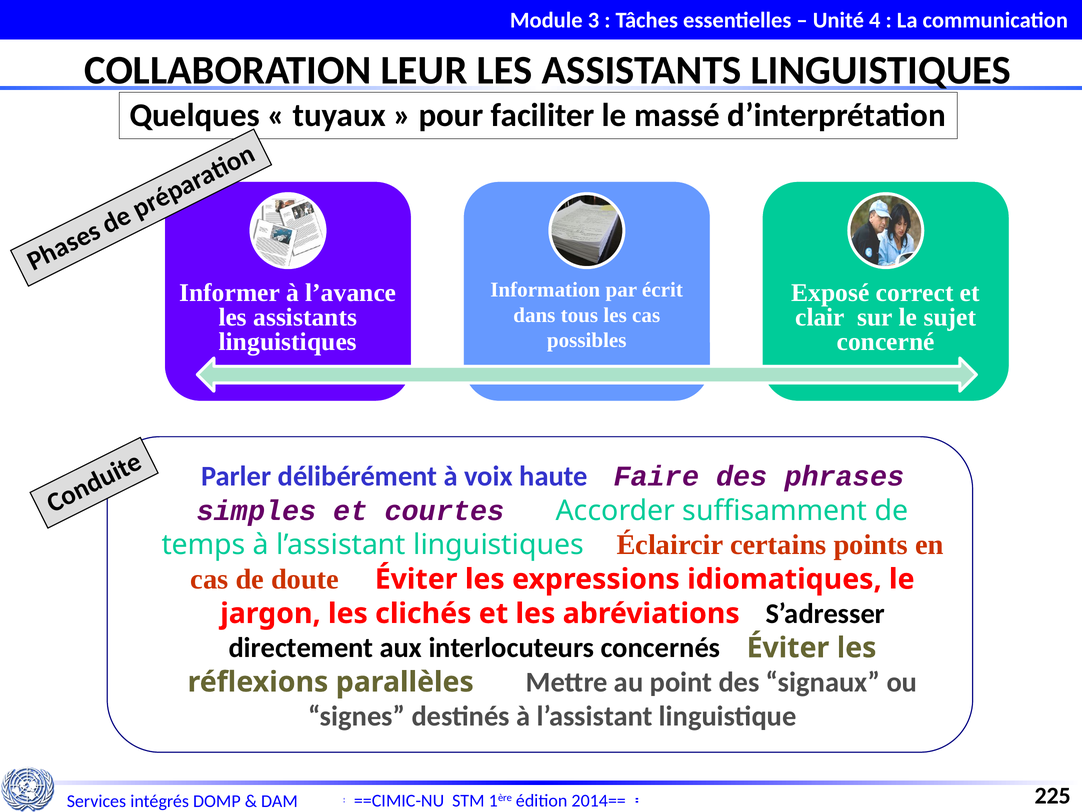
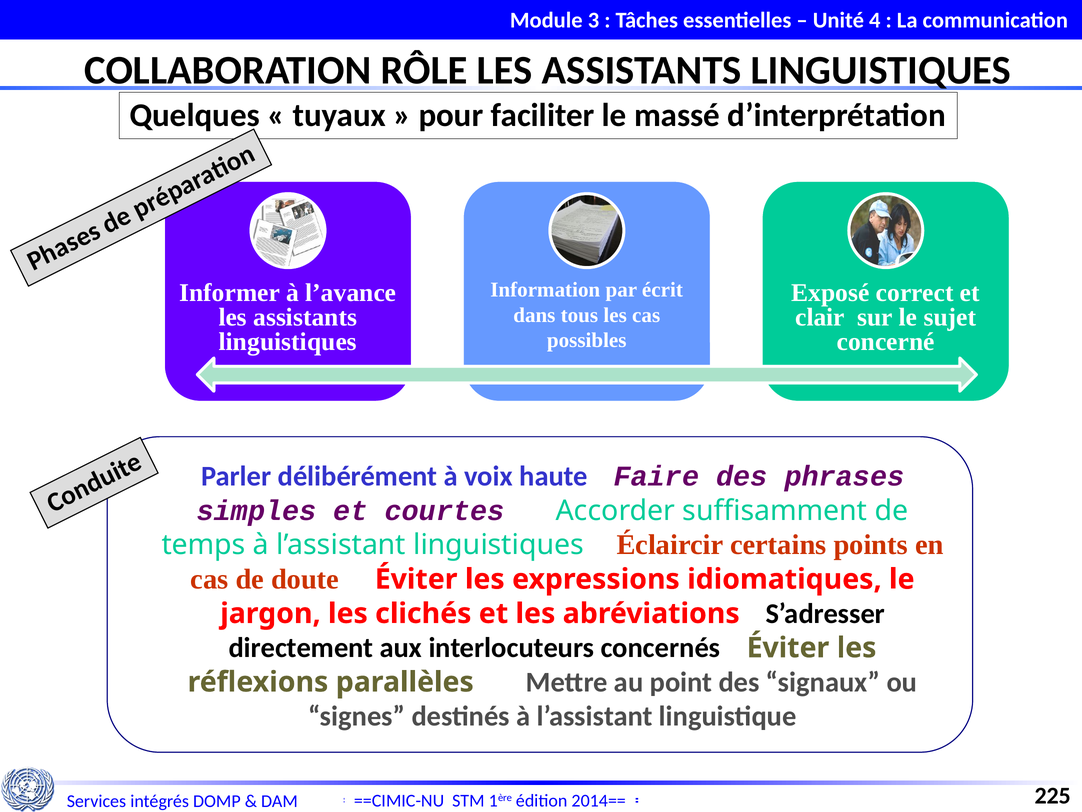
LEUR: LEUR -> RÔLE (424, 70)
